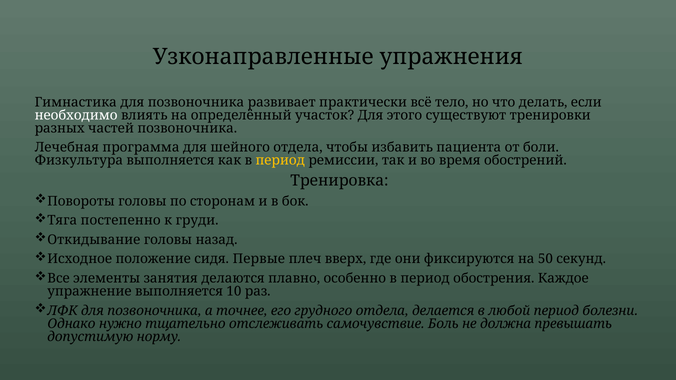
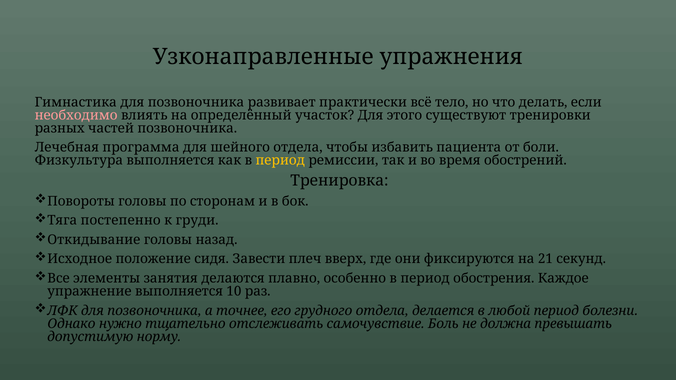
необходимо colour: white -> pink (76, 115)
Первые: Первые -> Завести (259, 259)
50: 50 -> 21 (545, 259)
